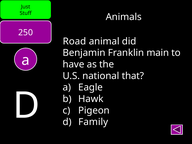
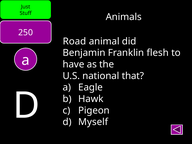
main: main -> flesh (158, 53)
Family: Family -> Myself (93, 122)
